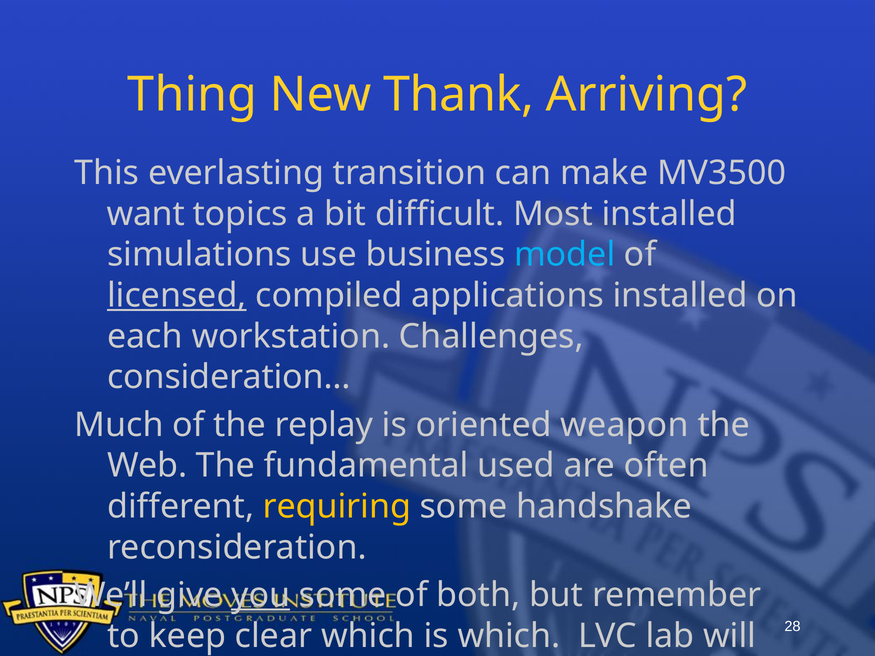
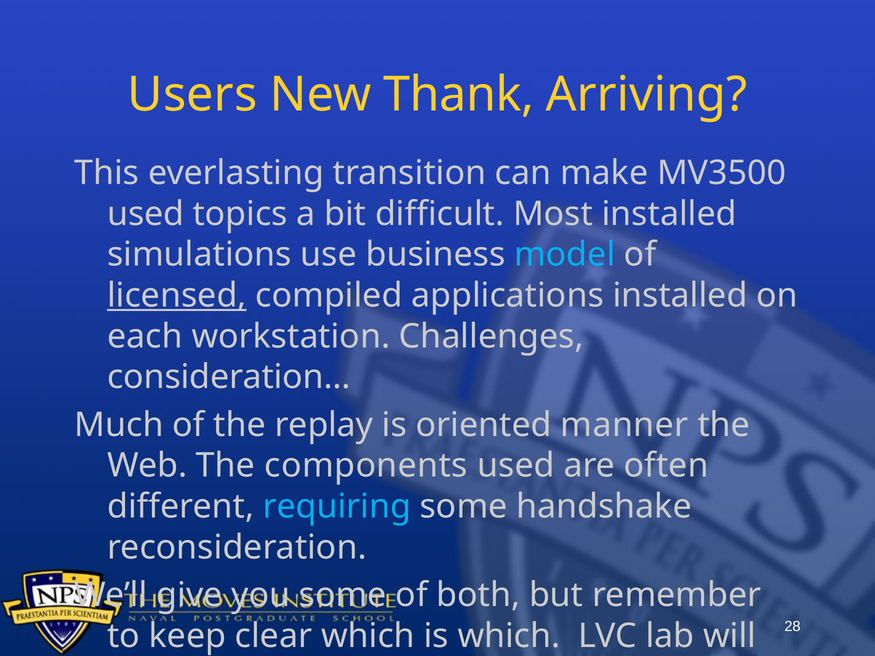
Thing: Thing -> Users (192, 95)
want: want -> used (146, 214)
weapon: weapon -> manner (624, 425)
fundamental: fundamental -> components (366, 466)
requiring colour: yellow -> light blue (337, 507)
you underline: present -> none (261, 595)
